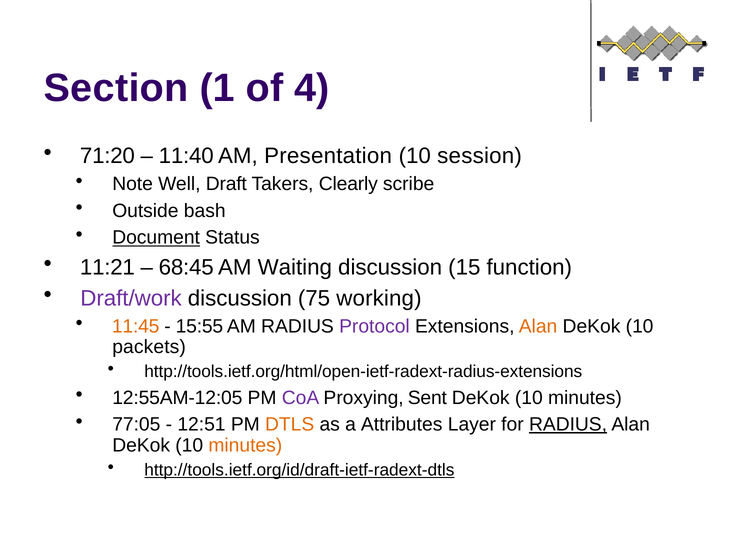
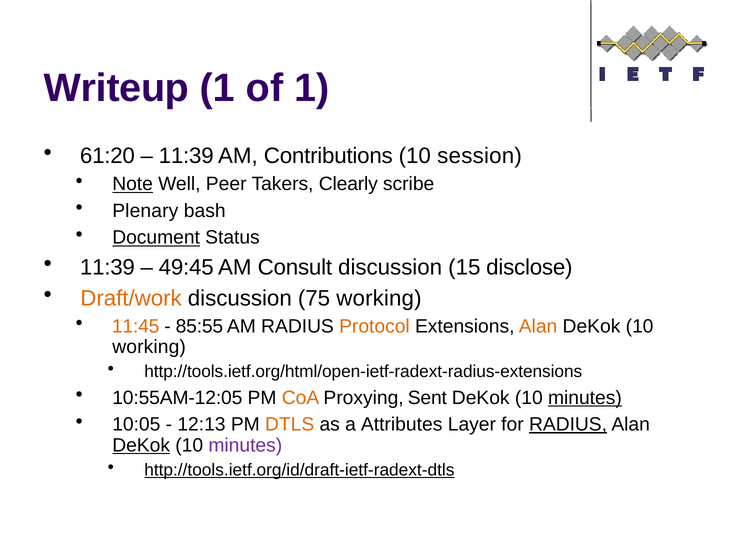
Section: Section -> Writeup (116, 88)
of 4: 4 -> 1 (312, 88)
71:20: 71:20 -> 61:20 (107, 156)
11:40: 11:40 -> 11:39 (186, 156)
Presentation: Presentation -> Contributions (328, 156)
Note underline: none -> present (133, 184)
Draft: Draft -> Peer (226, 184)
Outside: Outside -> Plenary (145, 211)
11:21: 11:21 -> 11:39 (107, 267)
68:45: 68:45 -> 49:45 (186, 267)
Waiting: Waiting -> Consult (295, 267)
function: function -> disclose (529, 267)
Draft/work colour: purple -> orange (131, 298)
15:55: 15:55 -> 85:55 (199, 326)
Protocol colour: purple -> orange (374, 326)
packets: packets -> working (149, 347)
12:55AM-12:05: 12:55AM-12:05 -> 10:55AM-12:05 (177, 398)
CoA colour: purple -> orange (301, 398)
minutes underline: none -> present (585, 398)
77:05: 77:05 -> 10:05 (136, 425)
12:51: 12:51 -> 12:13 (201, 425)
DeKok underline: none -> present (141, 445)
minutes colour: orange -> purple (245, 445)
